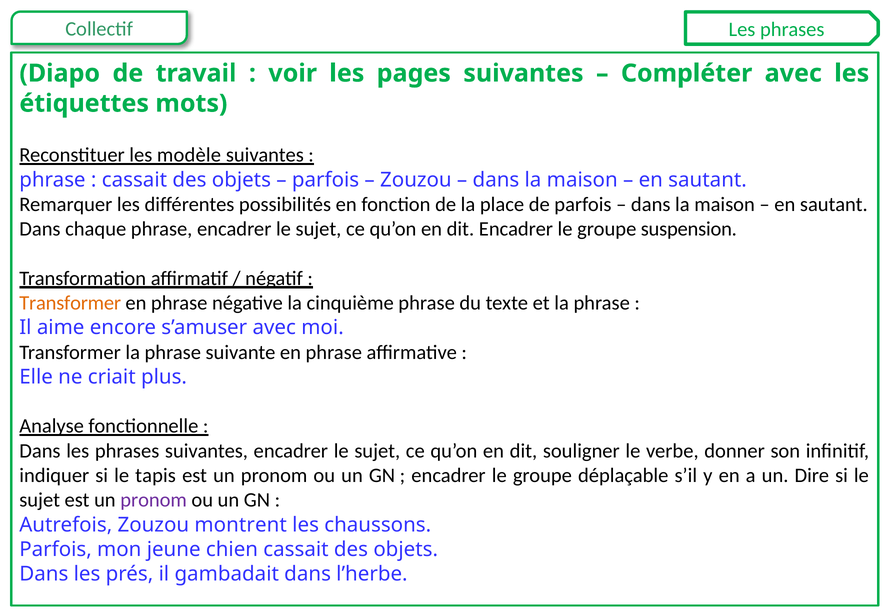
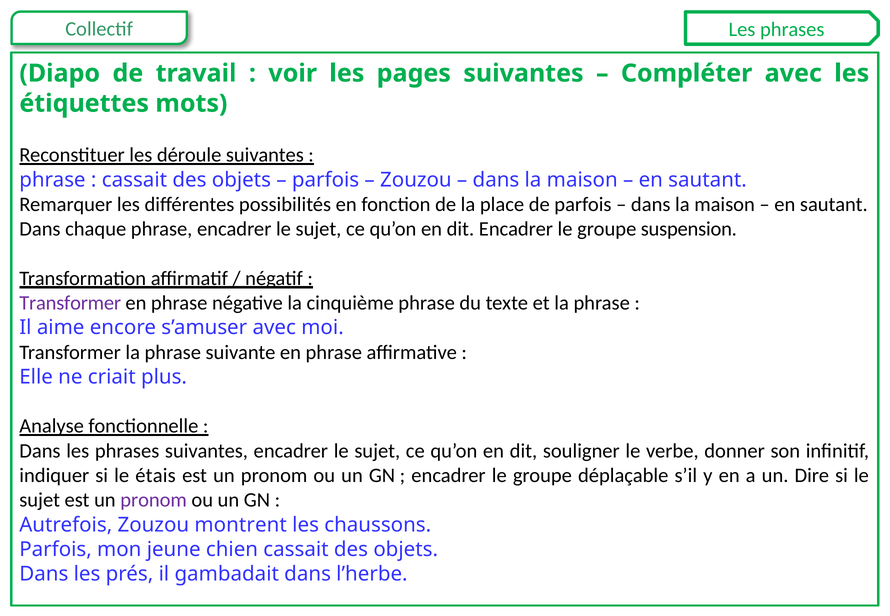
modèle: modèle -> déroule (189, 155)
Transformer colour: orange -> purple (70, 303)
tapis: tapis -> étais (156, 476)
